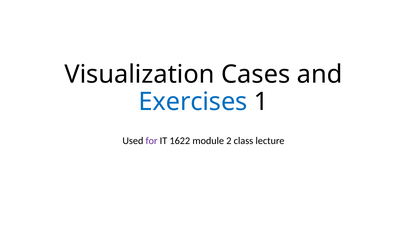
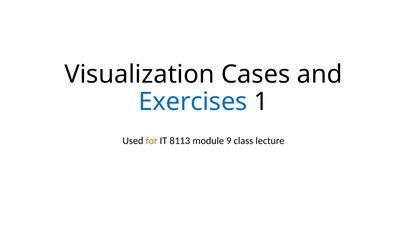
for colour: purple -> orange (152, 141)
1622: 1622 -> 8113 (180, 141)
2: 2 -> 9 (229, 141)
